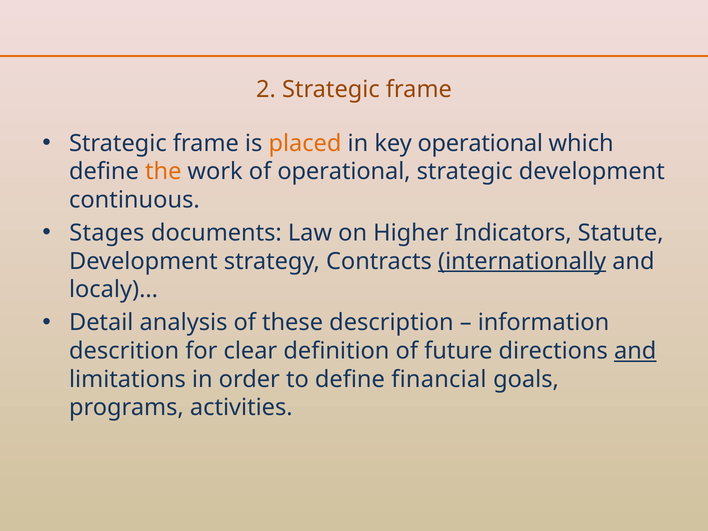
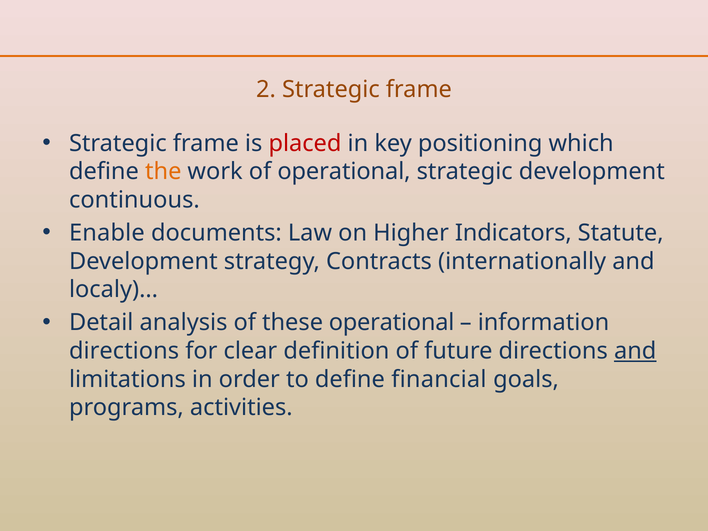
placed colour: orange -> red (305, 143)
key operational: operational -> positioning (480, 143)
Stages: Stages -> Enable (107, 233)
internationally underline: present -> none (522, 261)
these description: description -> operational (392, 323)
descrition: descrition -> directions (124, 351)
